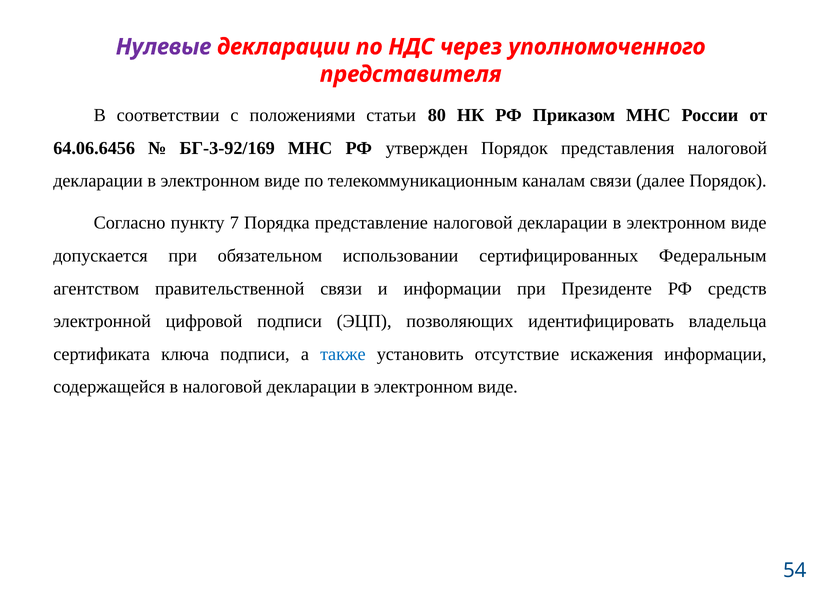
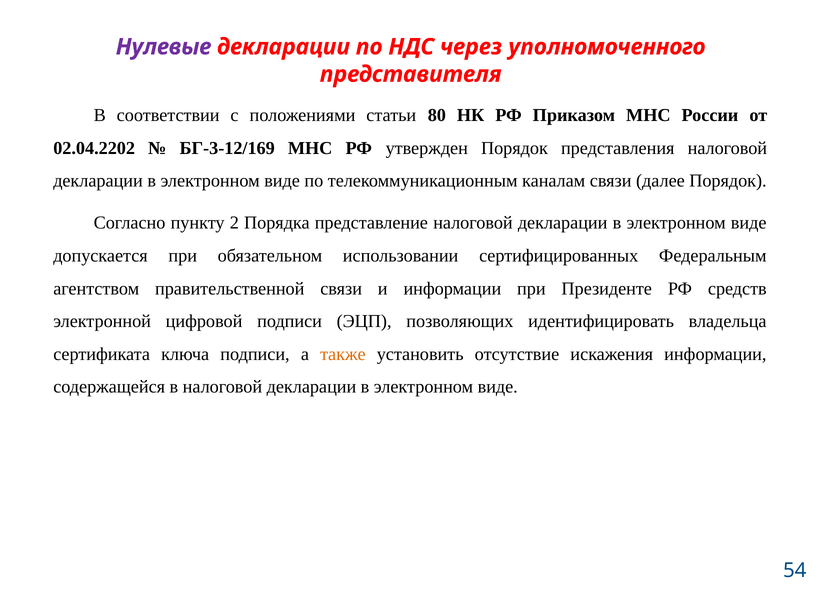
64.06.6456: 64.06.6456 -> 02.04.2202 (94, 148)
БГ-3-92/169: БГ-3-92/169 -> БГ-3-12/169 (227, 148)
7: 7 -> 2 (234, 223)
также colour: blue -> orange (343, 354)
